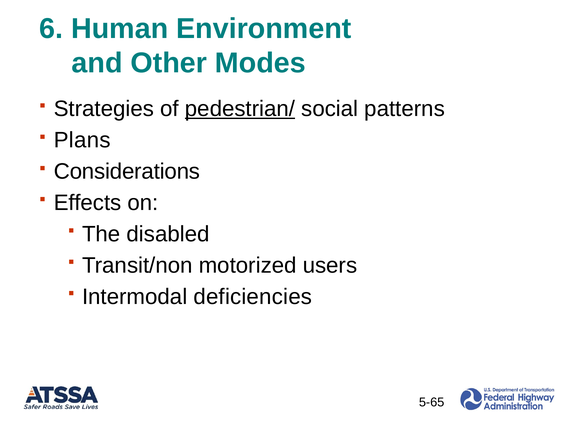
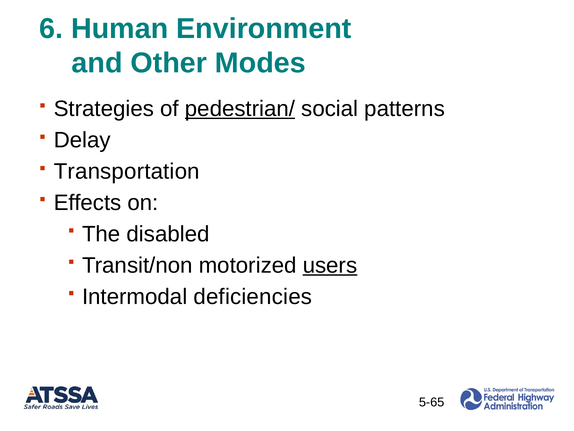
Plans: Plans -> Delay (82, 140)
Considerations: Considerations -> Transportation (127, 171)
users underline: none -> present (330, 265)
